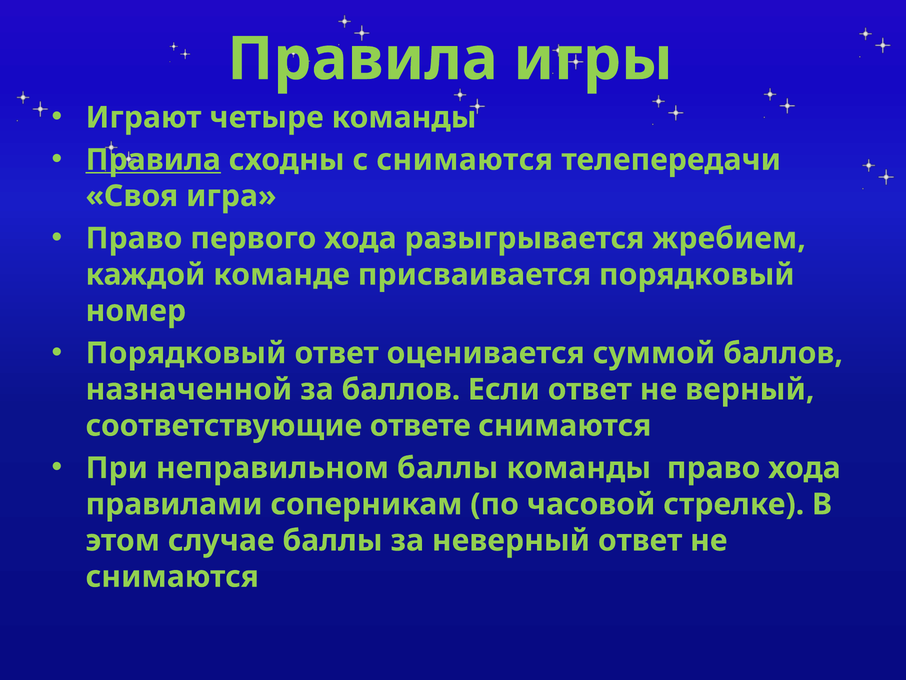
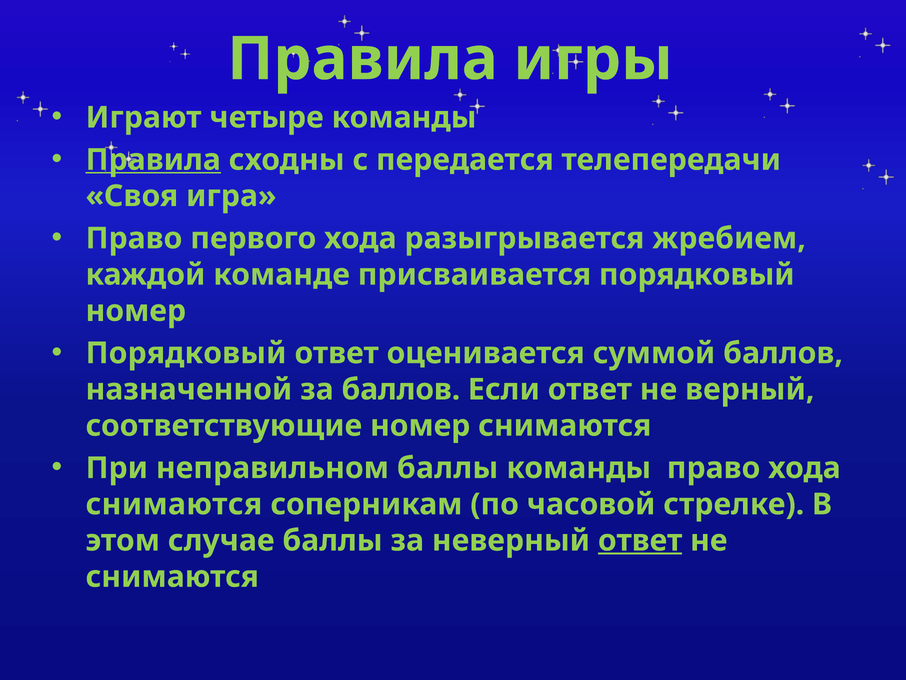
с снимаются: снимаются -> передается (465, 160)
соответствующие ответе: ответе -> номер (420, 425)
правилами: правилами -> снимаются (174, 504)
ответ underline: none -> present (640, 540)
